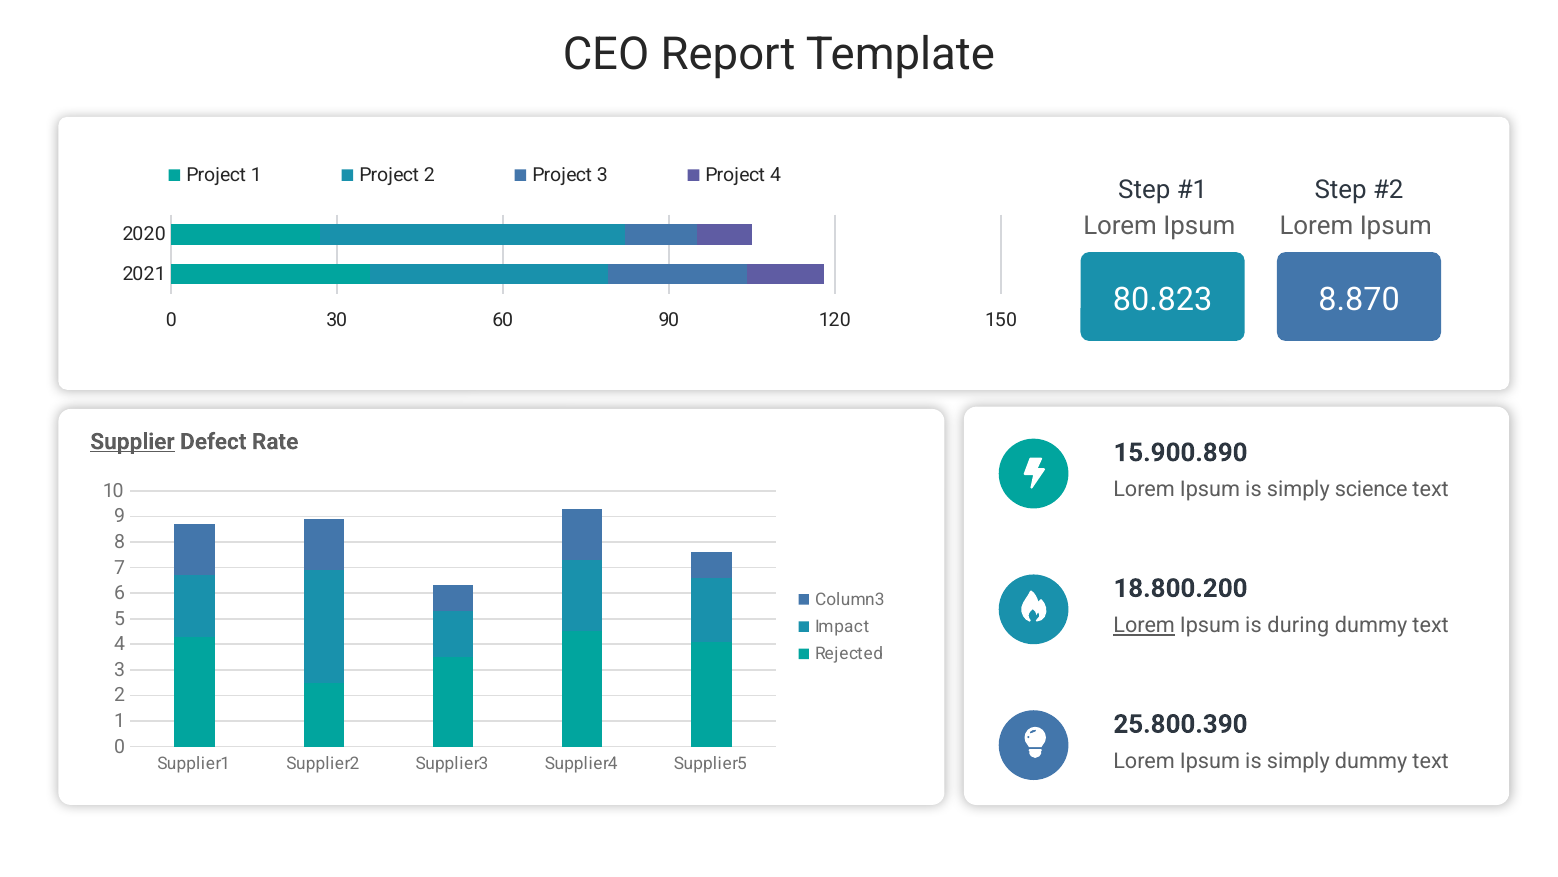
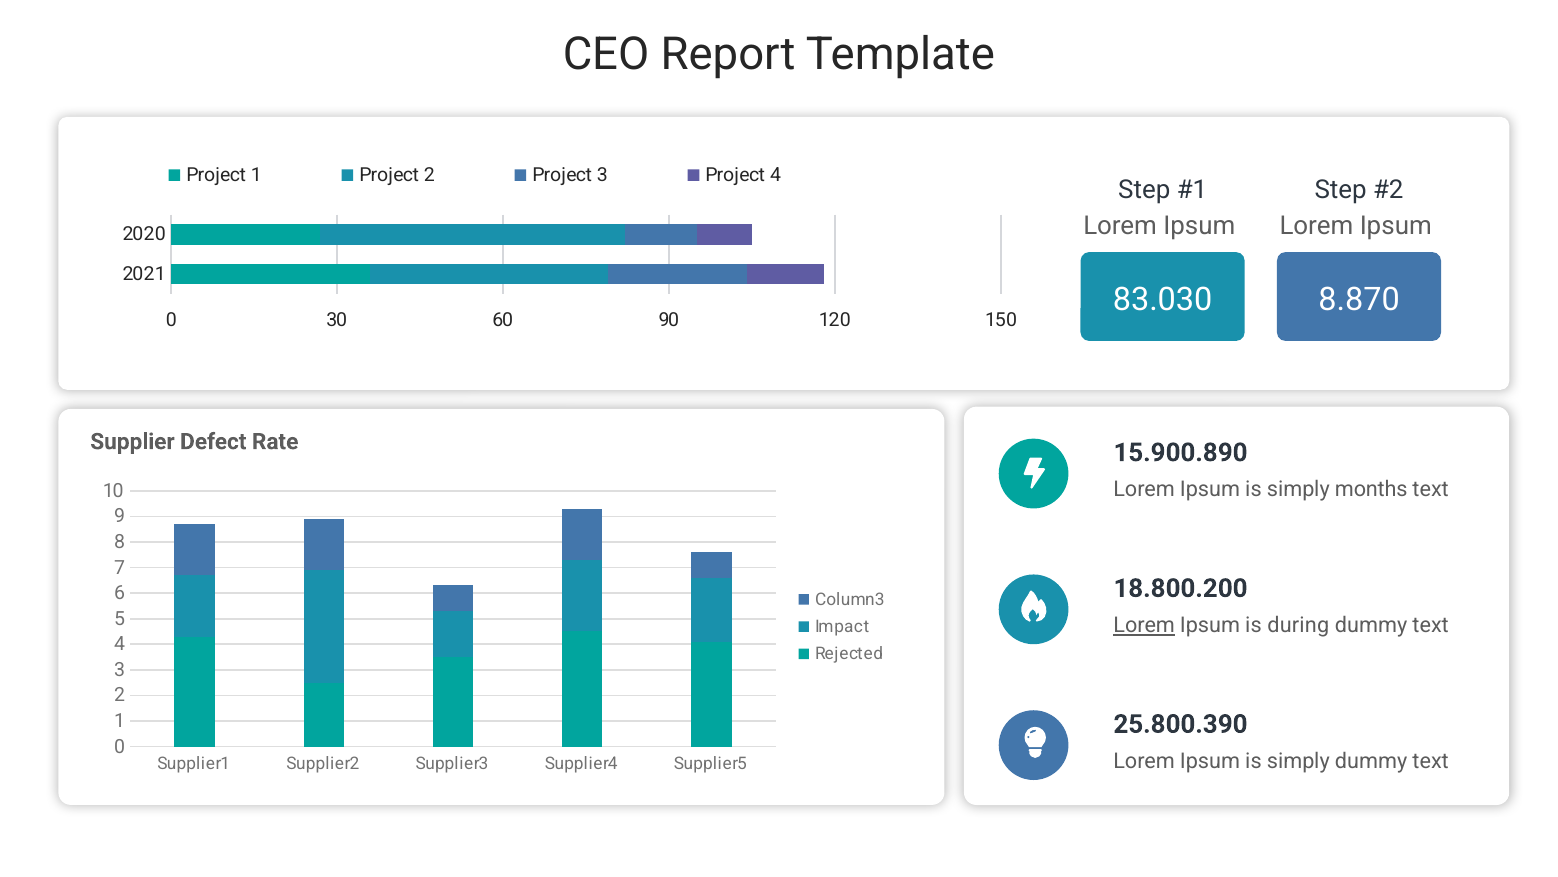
80.823: 80.823 -> 83.030 (1163, 300)
Supplier underline: present -> none (132, 441)
science: science -> months (1371, 489)
